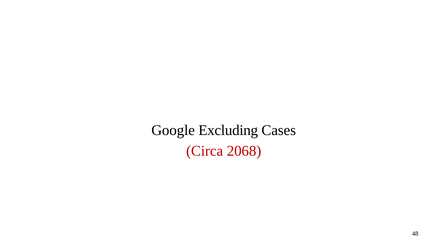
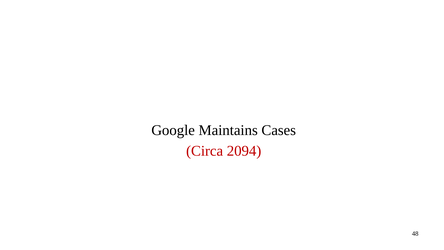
Excluding: Excluding -> Maintains (228, 130)
2068: 2068 -> 2094 (244, 151)
